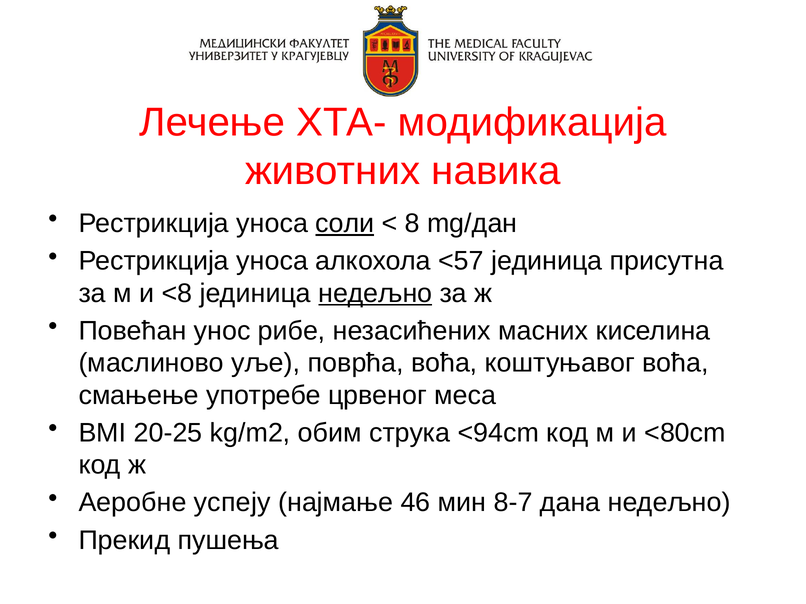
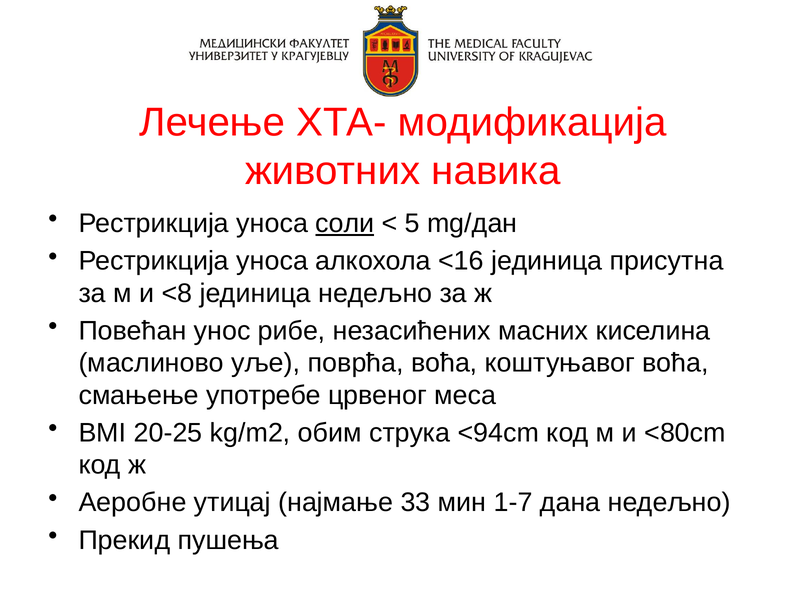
8: 8 -> 5 (412, 224)
<57: <57 -> <16 (461, 261)
недељно underline: present -> none (375, 294)
успеју: успеју -> утицај (232, 503)
46: 46 -> 33 (415, 503)
8-7: 8-7 -> 1-7 (513, 503)
